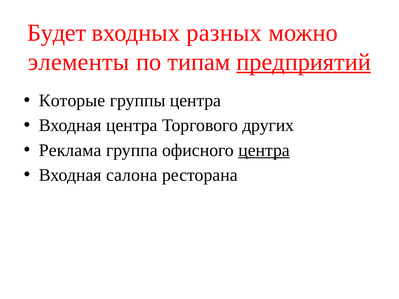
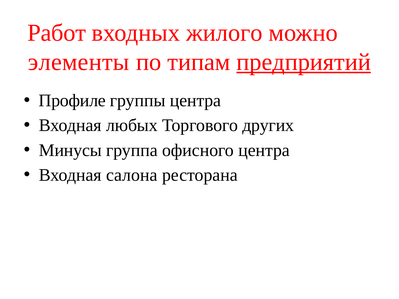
Будет: Будет -> Работ (57, 33)
разных: разных -> жилого (224, 33)
Которые: Которые -> Профиле (72, 101)
Входная центра: центра -> любых (132, 126)
Реклама: Реклама -> Минусы (70, 150)
центра underline: present -> none (264, 150)
